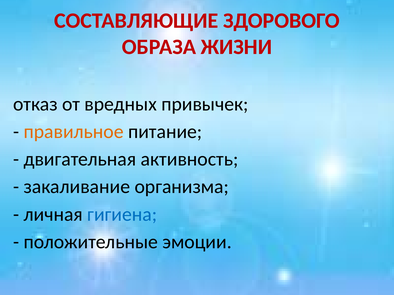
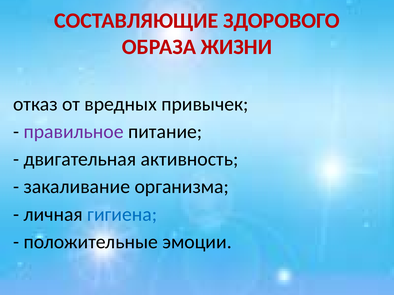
правильное colour: orange -> purple (74, 132)
